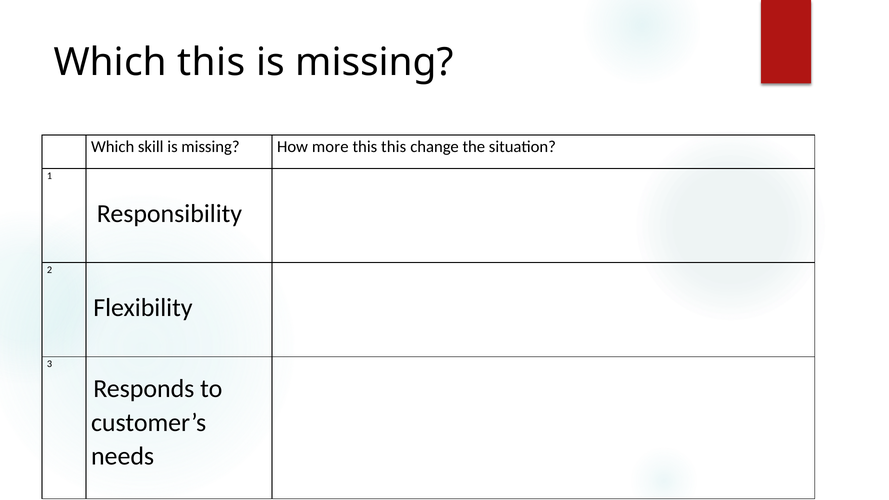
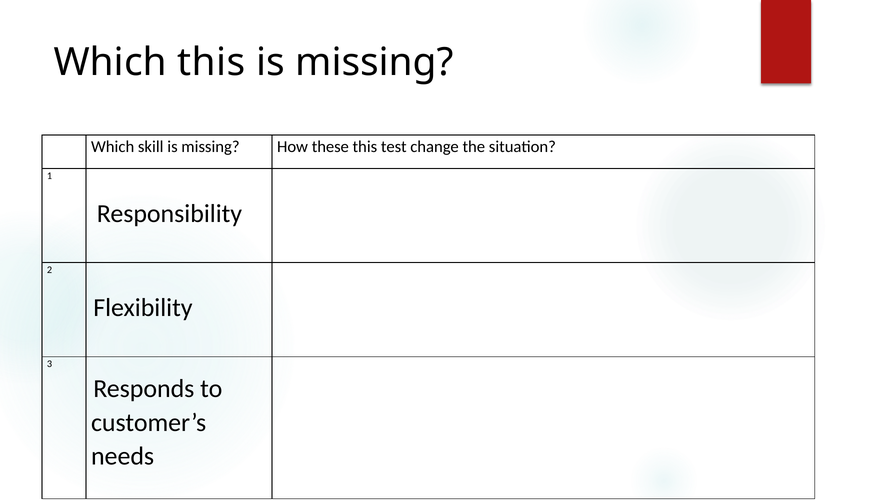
more: more -> these (330, 147)
this this: this -> test (394, 147)
